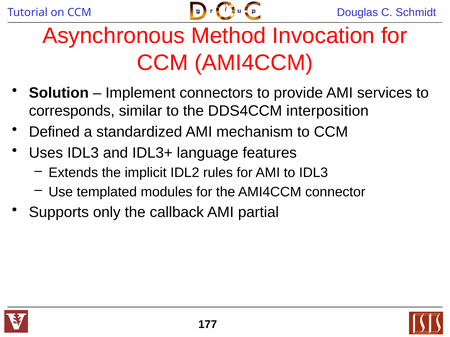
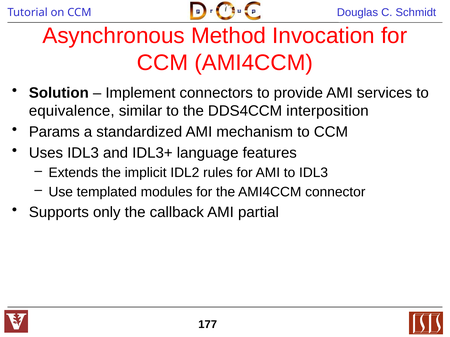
corresponds: corresponds -> equivalence (72, 111)
Defined: Defined -> Params (54, 132)
